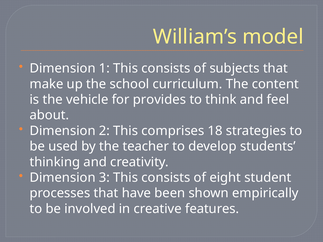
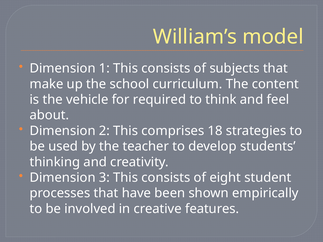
provides: provides -> required (159, 100)
